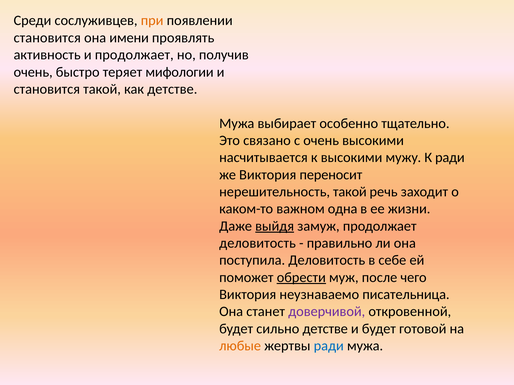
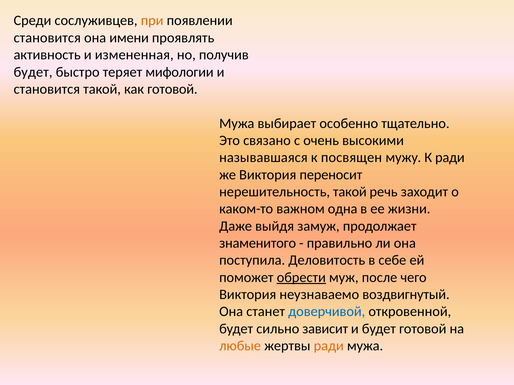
и продолжает: продолжает -> измененная (134, 55)
очень: очень -> будет (33, 72)
как детстве: детстве -> готовой (172, 89)
насчитывается: насчитывается -> называвшаяся (263, 158)
к высокими: высокими -> посвящен (351, 158)
выйдя underline: present -> none (275, 226)
деловитость: деловитость -> знаменитого (258, 243)
писательница: писательница -> воздвигнутый (406, 295)
доверчивой colour: purple -> blue (327, 312)
сильно детстве: детстве -> зависит (325, 329)
ради colour: blue -> orange (329, 346)
